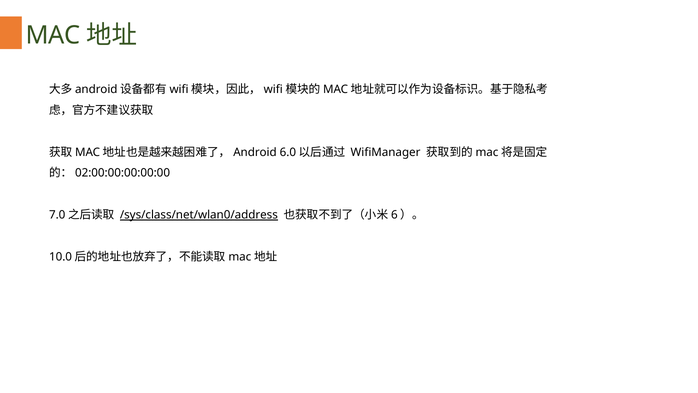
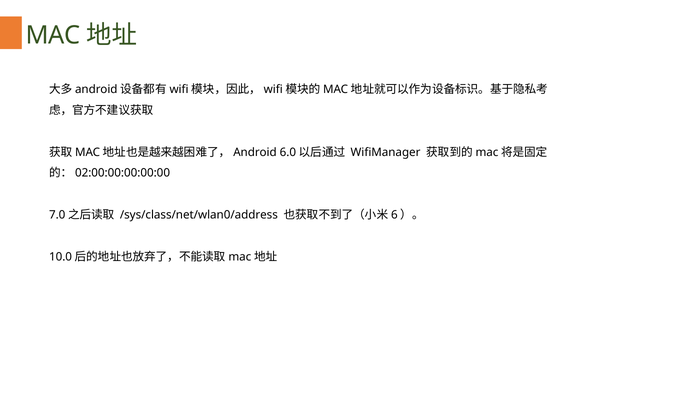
/sys/class/net/wlan0/address underline: present -> none (199, 215)
